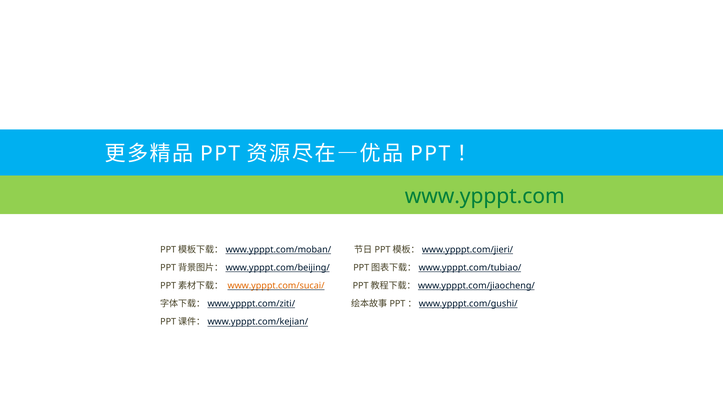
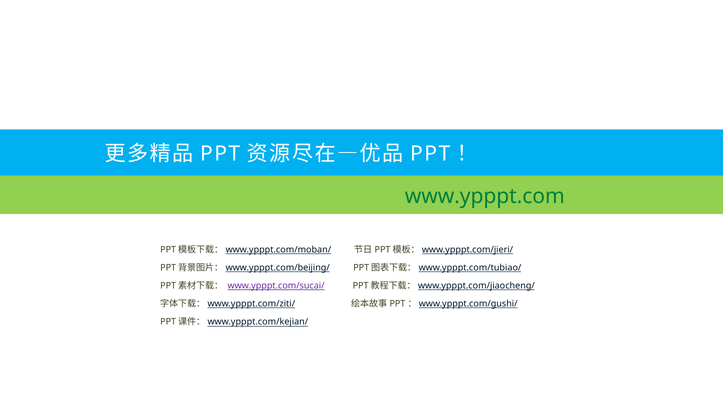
www.ypppt.com/sucai/ colour: orange -> purple (276, 286)
